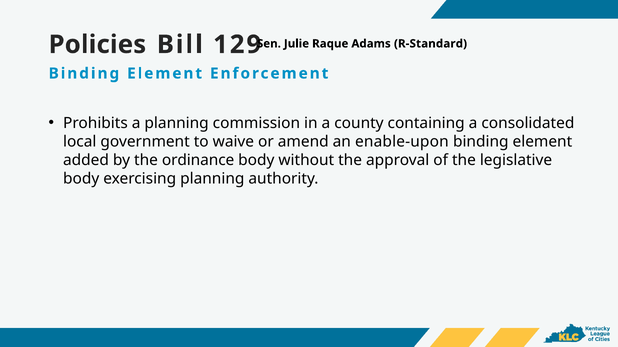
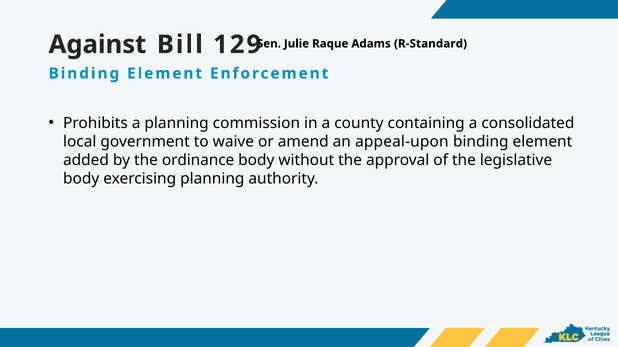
Policies: Policies -> Against (97, 45)
enable-upon: enable-upon -> appeal-upon (402, 142)
